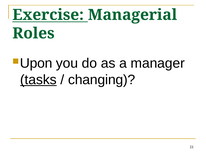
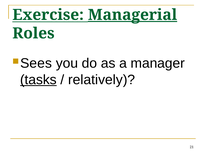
Managerial underline: none -> present (133, 15)
Upon: Upon -> Sees (36, 63)
changing: changing -> relatively (102, 80)
